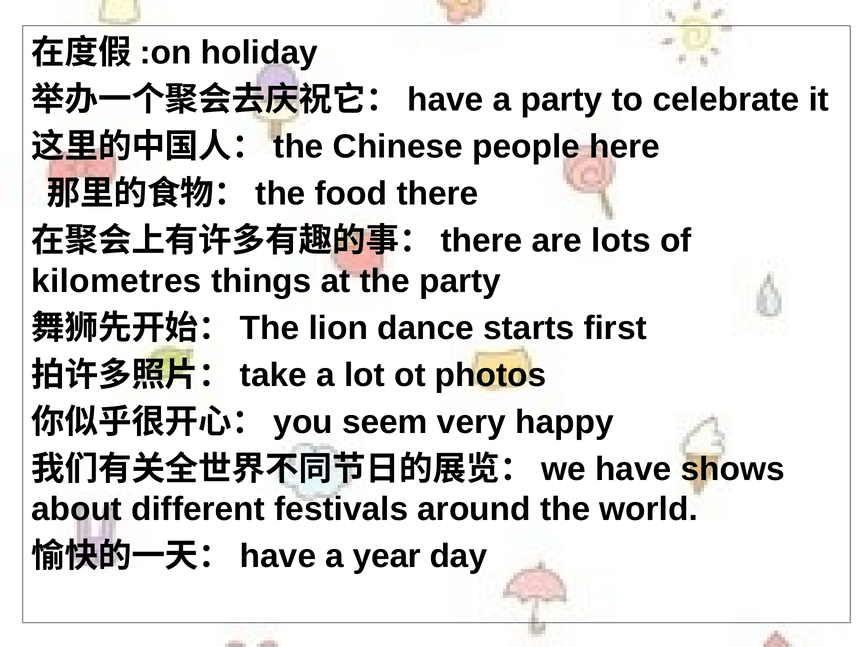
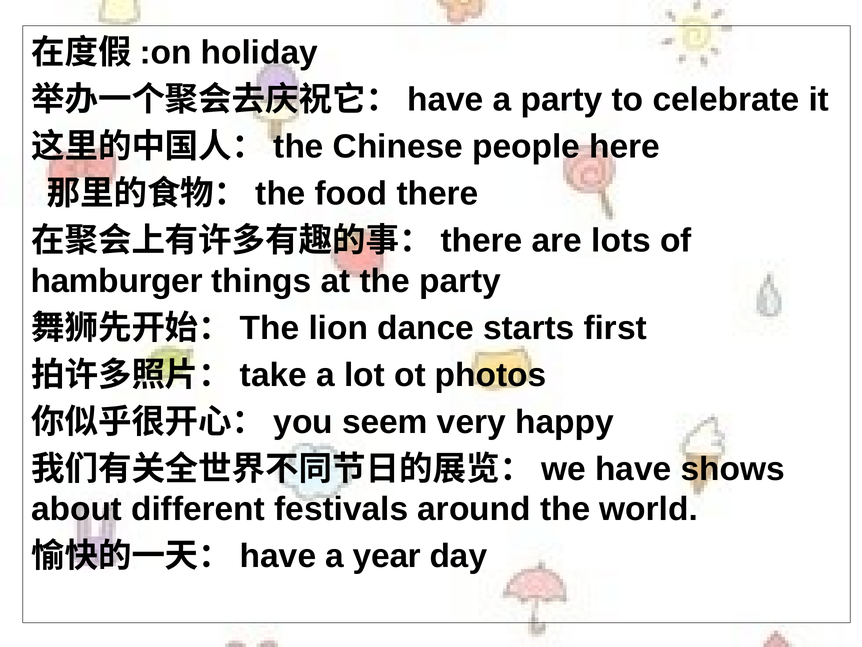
kilometres: kilometres -> hamburger (117, 281)
